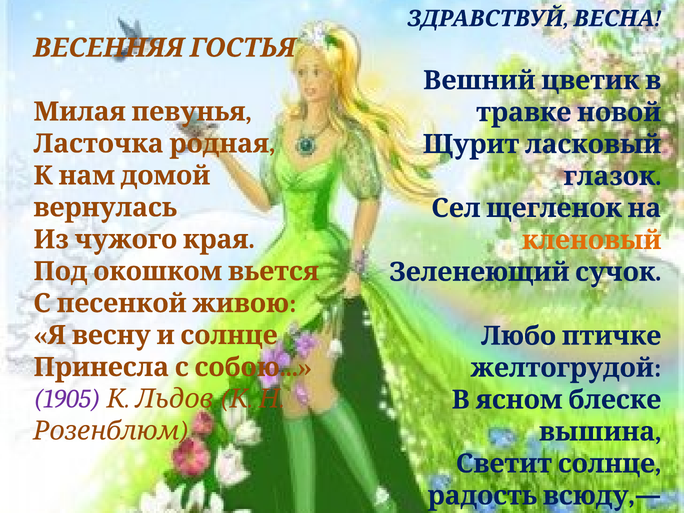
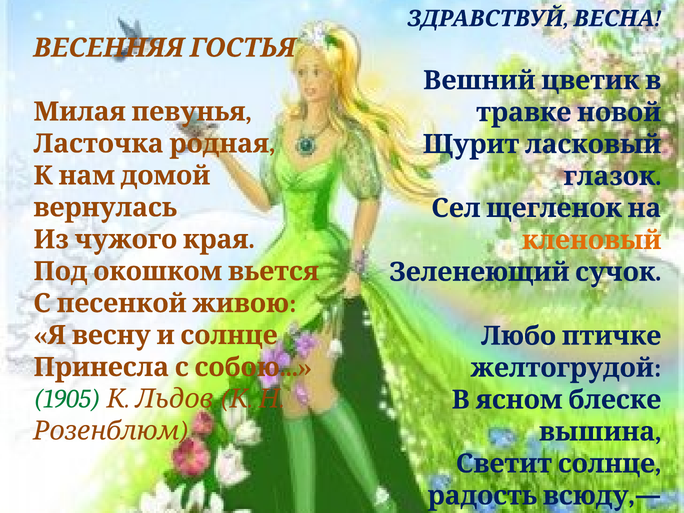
1905 colour: purple -> green (67, 399)
